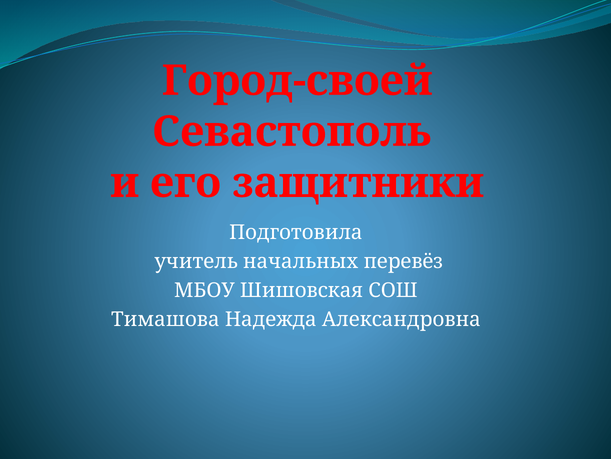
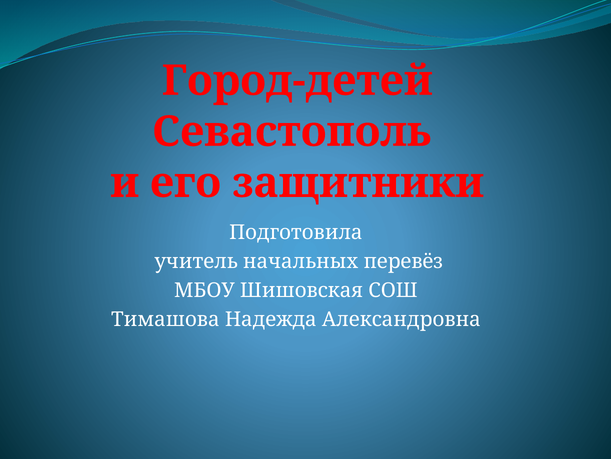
Город-своей: Город-своей -> Город-детей (297, 81)
